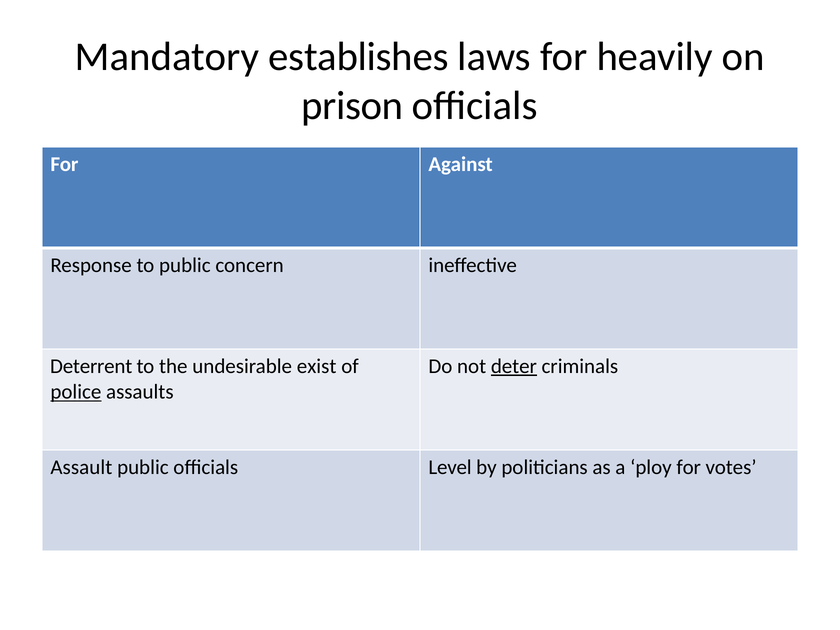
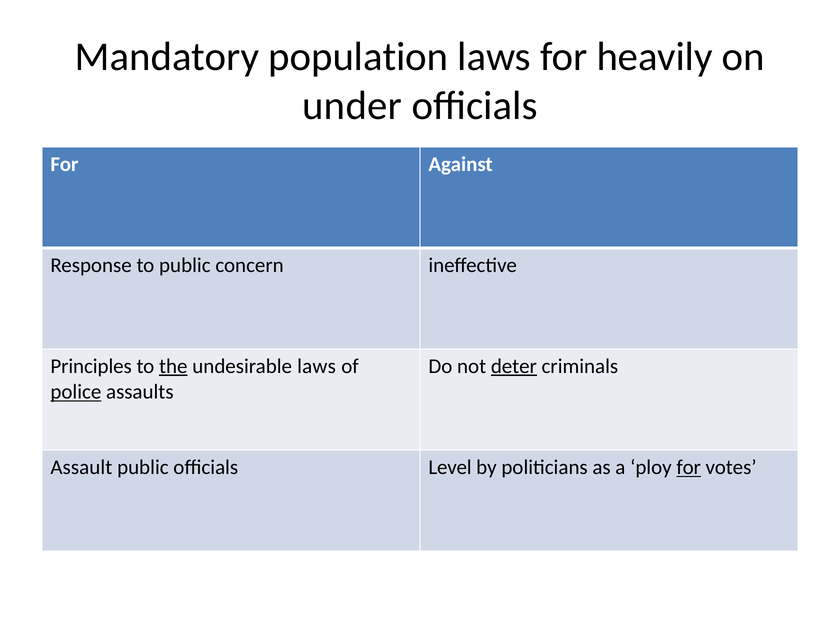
establishes: establishes -> population (358, 57)
prison: prison -> under (352, 106)
Deterrent: Deterrent -> Principles (91, 366)
the underline: none -> present (173, 366)
undesirable exist: exist -> laws (317, 366)
for underline: none -> present (689, 467)
